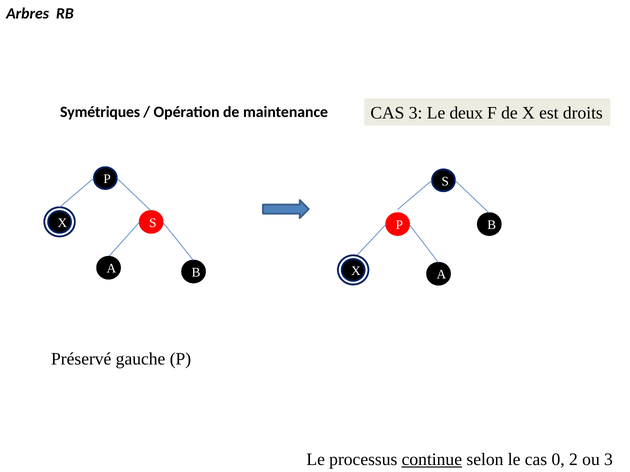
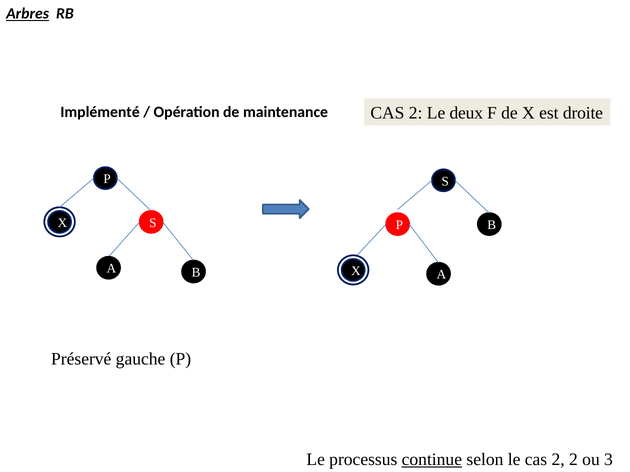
Arbres underline: none -> present (28, 14)
3: 3 -> 2 (416, 113)
droits: droits -> droite (583, 113)
Symétriques: Symétriques -> Implémenté (100, 112)
le cas 0: 0 -> 2 (558, 460)
